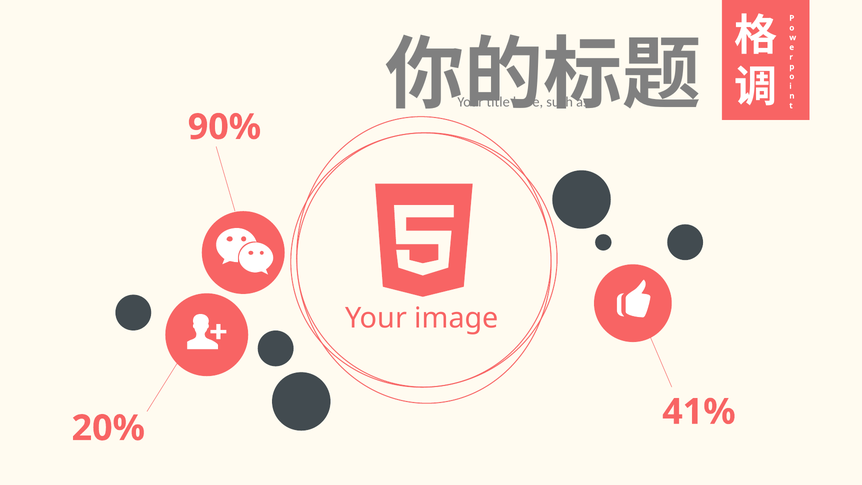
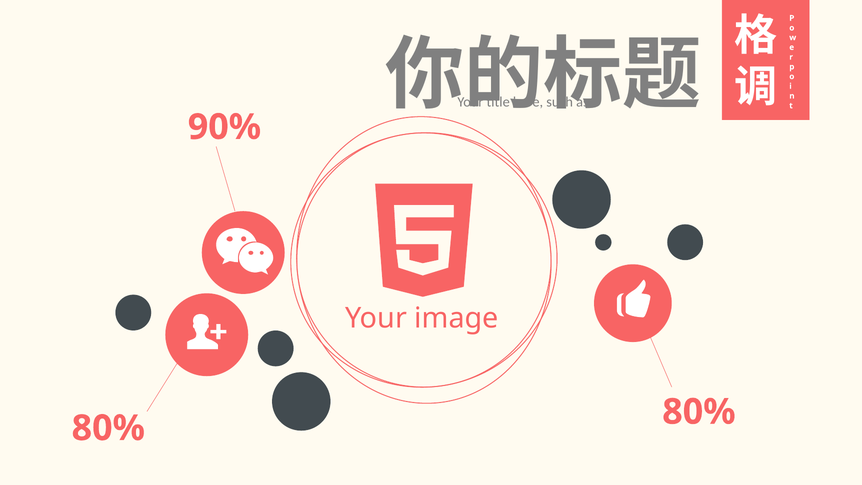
41%: 41% -> 80% (699, 412)
20%: 20% -> 80% (108, 428)
